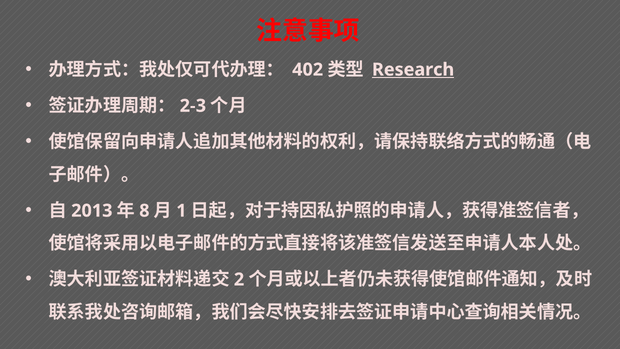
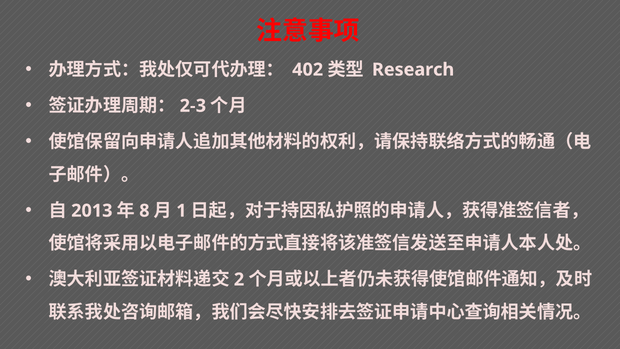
Research underline: present -> none (413, 70)
